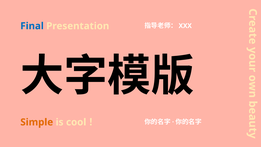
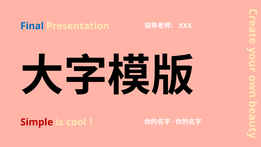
Simple colour: orange -> red (37, 122)
